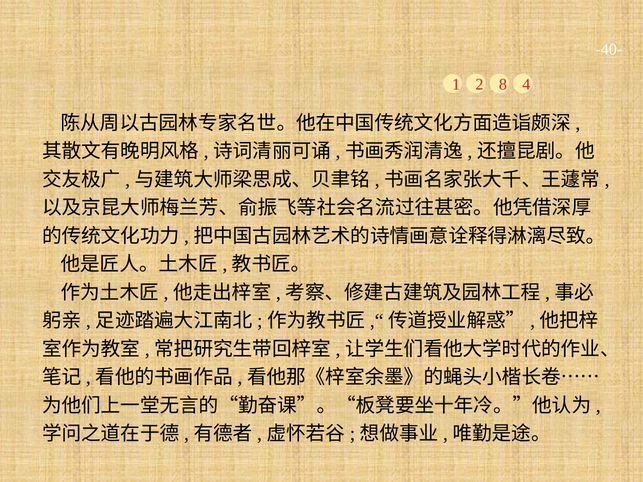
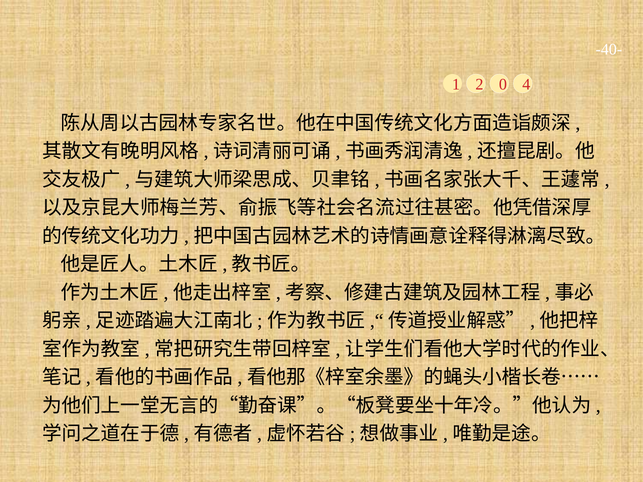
8: 8 -> 0 (503, 85)
